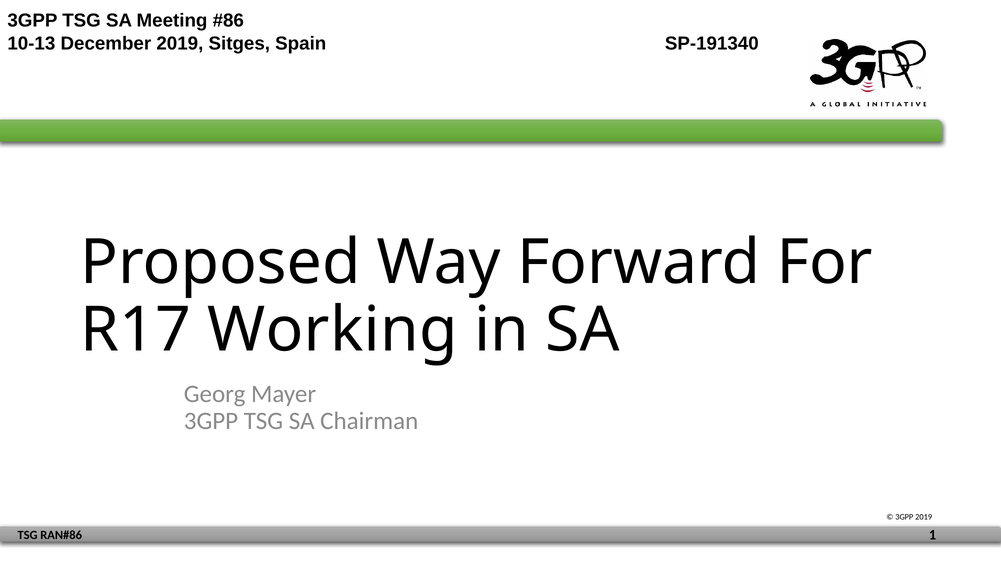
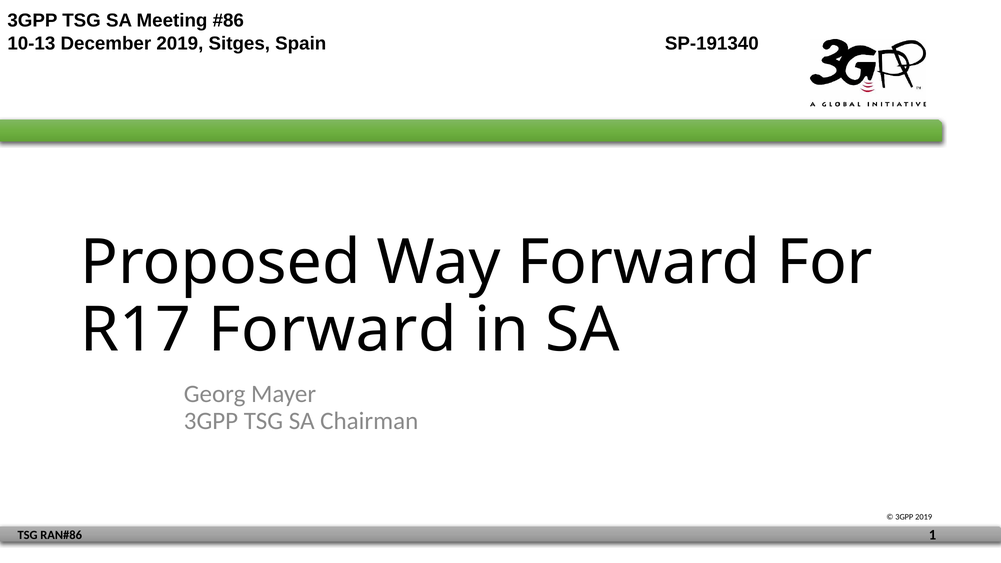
R17 Working: Working -> Forward (332, 330)
